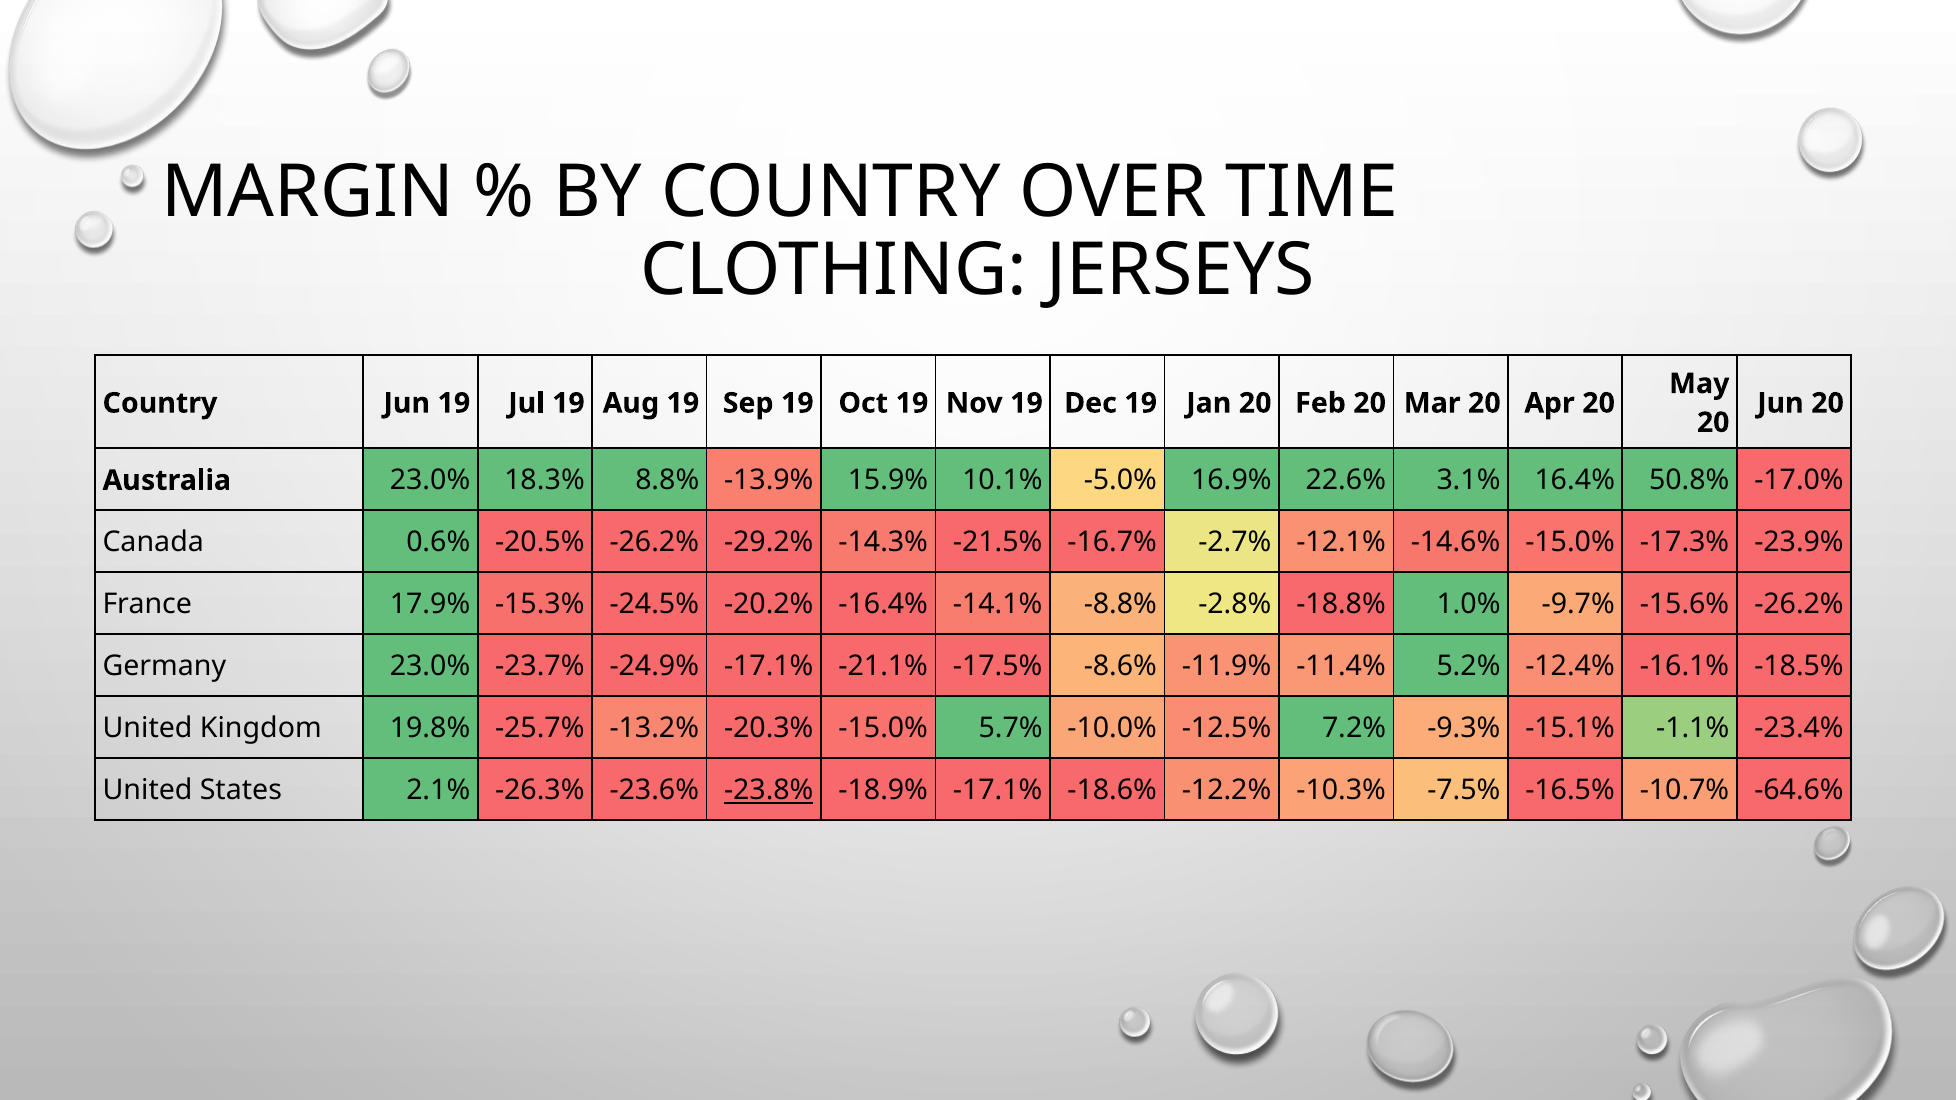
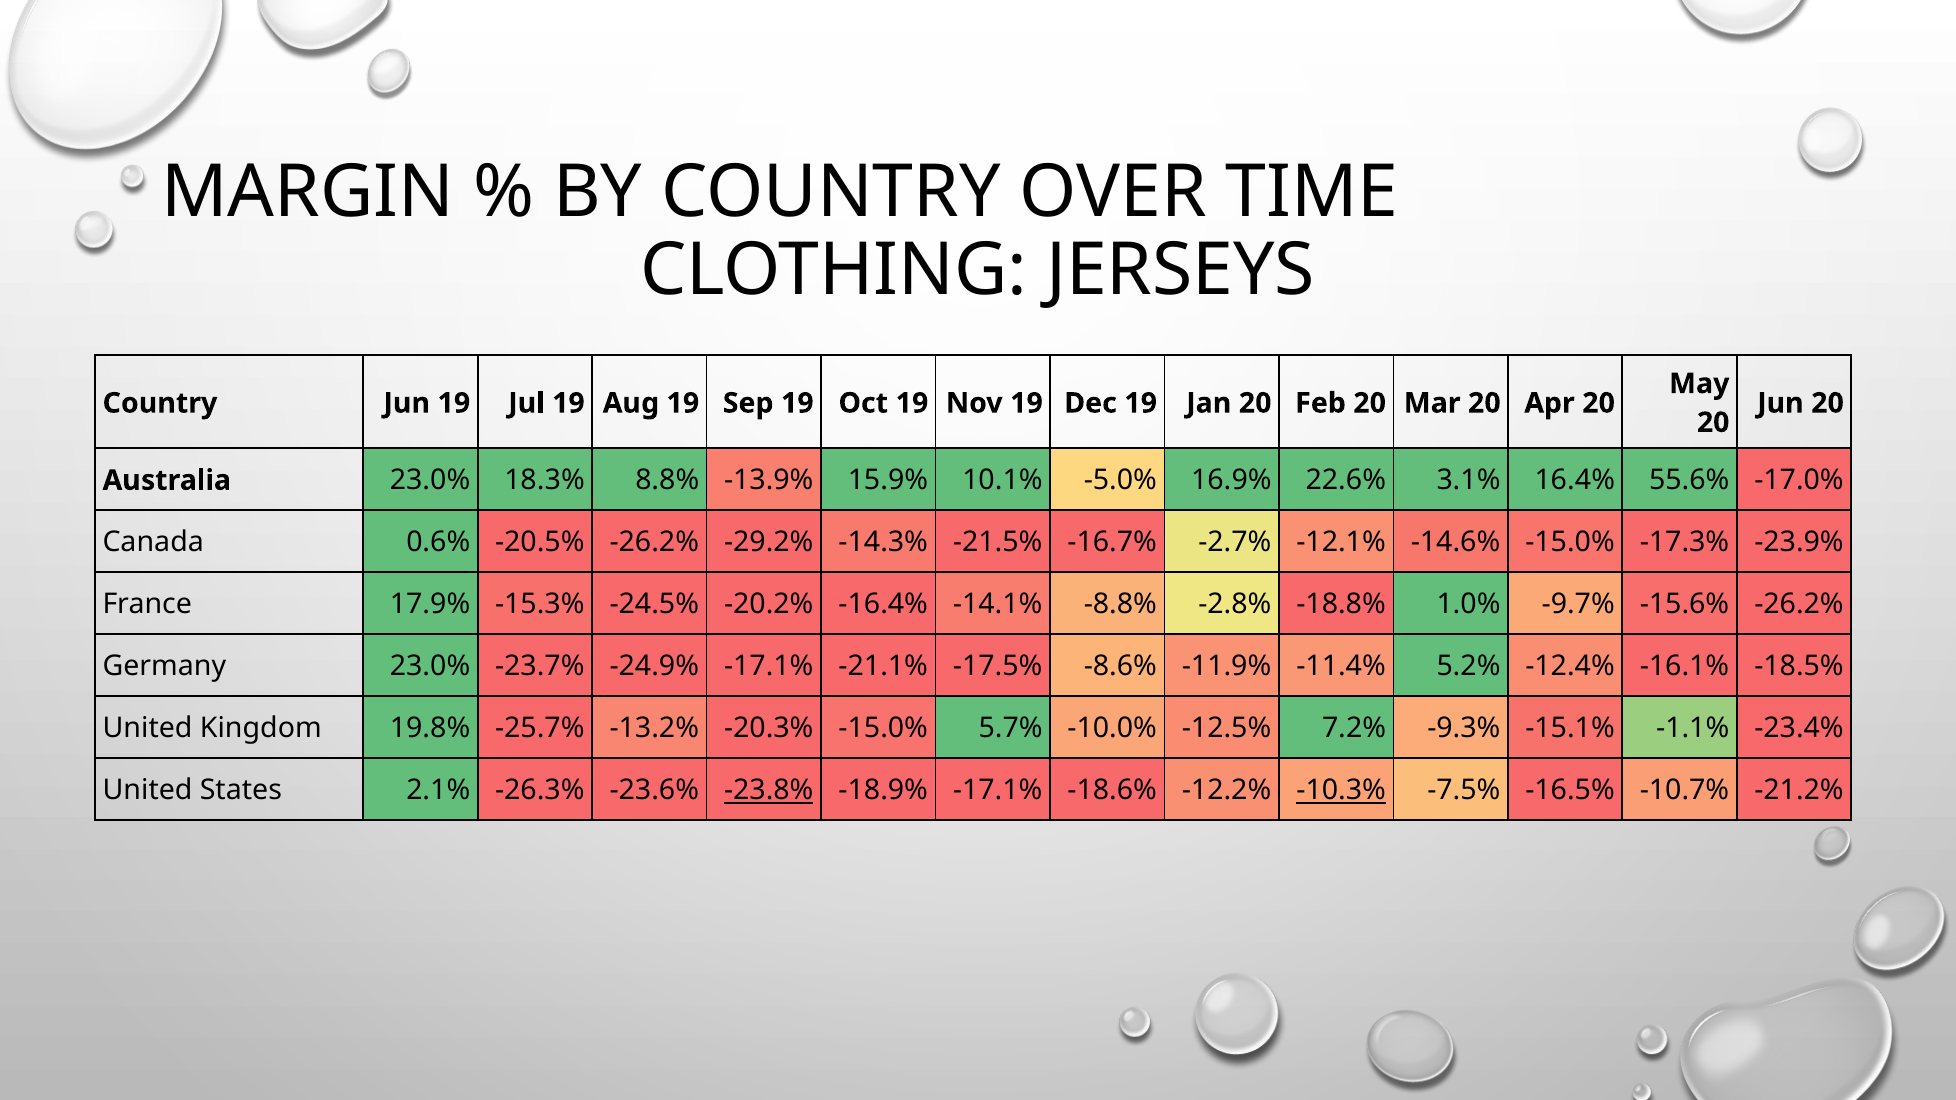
50.8%: 50.8% -> 55.6% (1689, 480)
-10.3% underline: none -> present (1341, 791)
-64.6%: -64.6% -> -21.2% (1799, 791)
